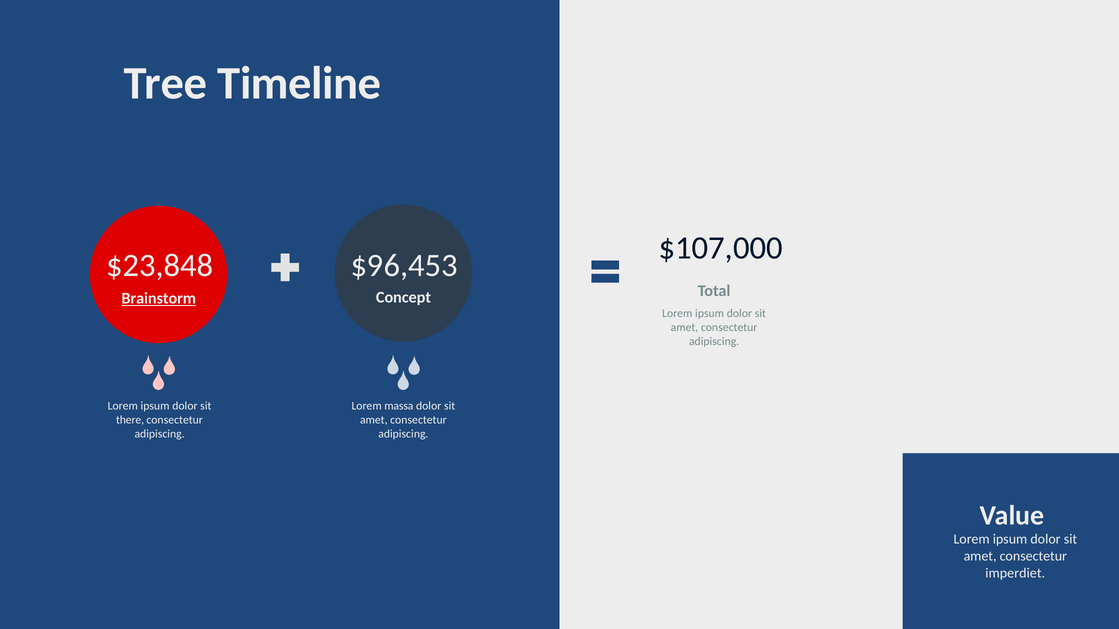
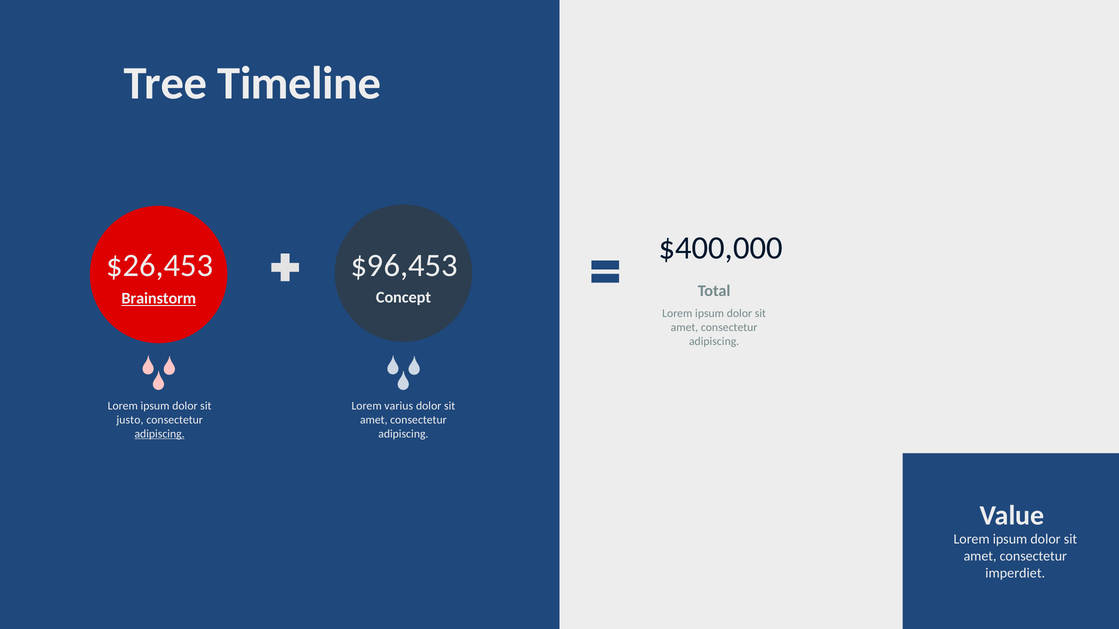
$107,000: $107,000 -> $400,000 (721, 248)
$23,848: $23,848 -> $26,453 (160, 266)
massa: massa -> varius (399, 406)
there: there -> justo (130, 420)
adipiscing underline: none -> present (160, 434)
